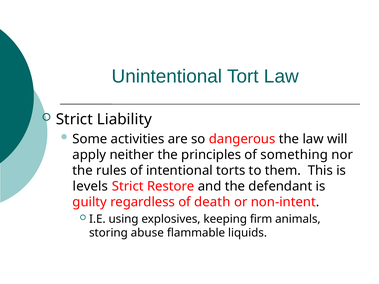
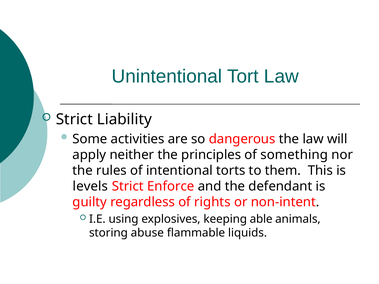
Restore: Restore -> Enforce (171, 186)
death: death -> rights (212, 202)
firm: firm -> able (261, 219)
